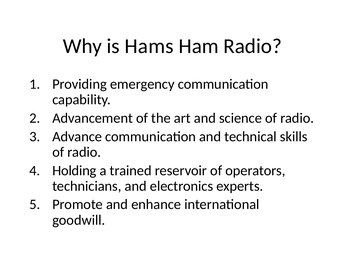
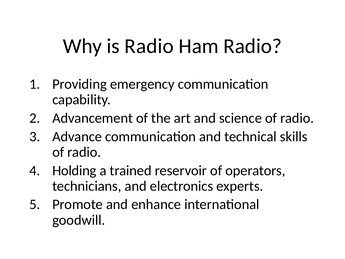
is Hams: Hams -> Radio (149, 46)
